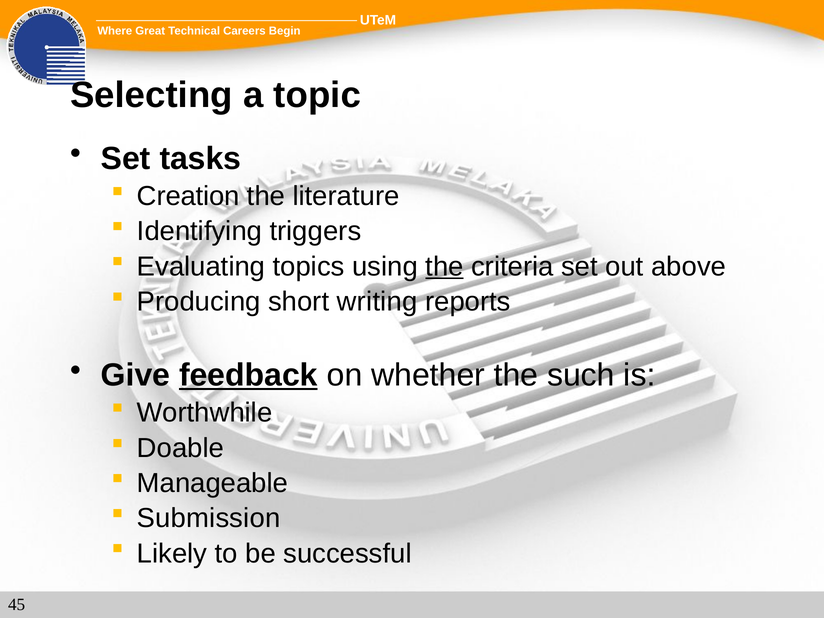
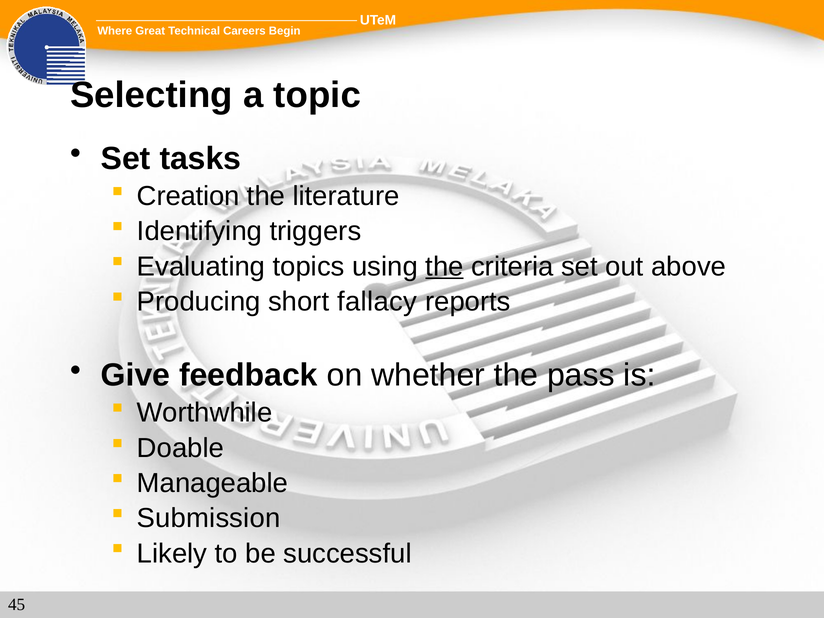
writing: writing -> fallacy (377, 302)
feedback underline: present -> none (248, 375)
such: such -> pass (581, 375)
